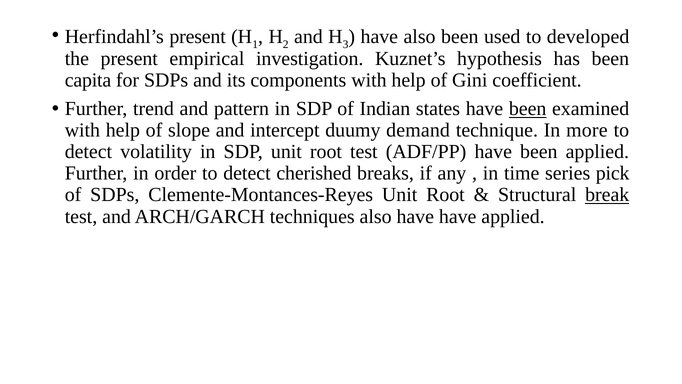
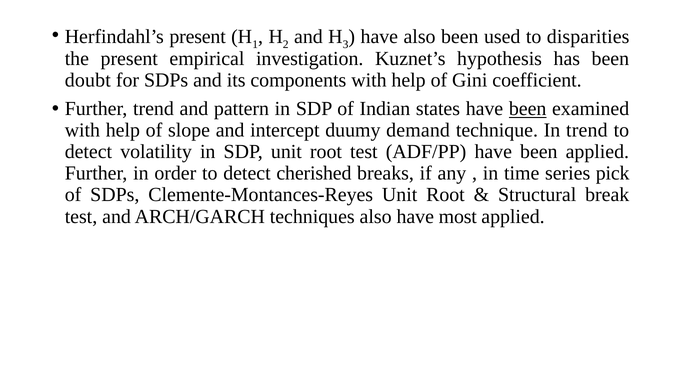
developed: developed -> disparities (588, 37)
capita: capita -> doubt (88, 80)
In more: more -> trend (587, 130)
break underline: present -> none (607, 195)
have have: have -> most (458, 216)
